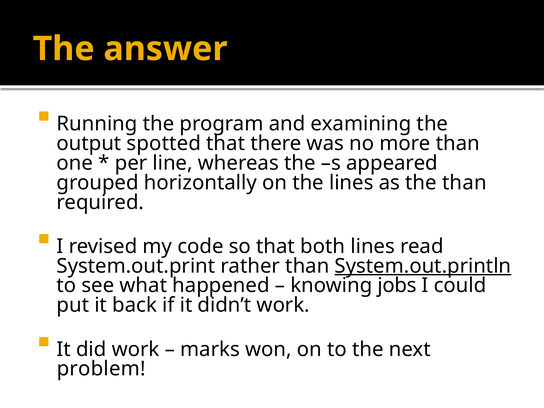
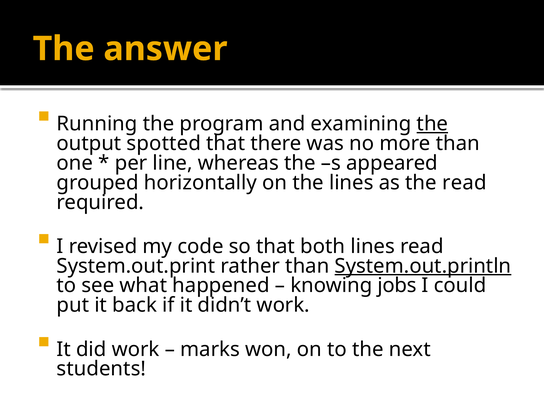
the underline: none -> present (432, 124)
the than: than -> read (464, 183)
problem: problem -> students (101, 369)
